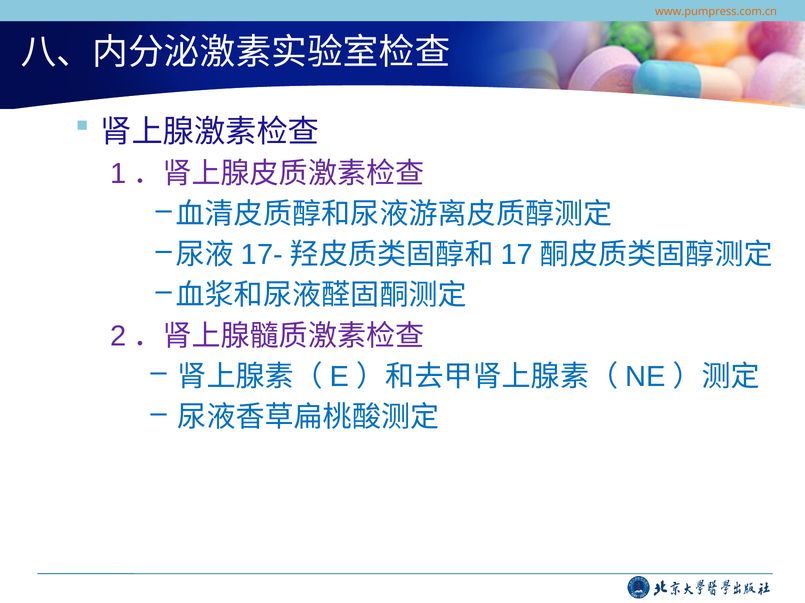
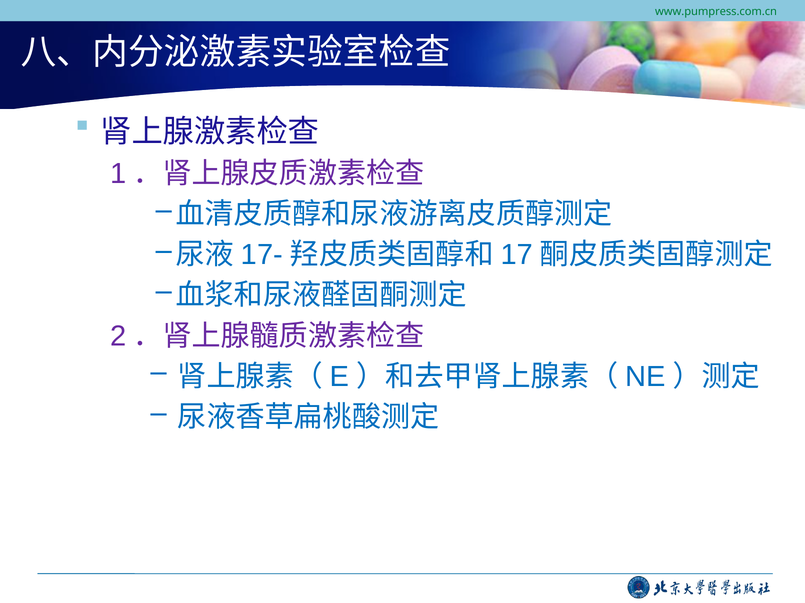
www.pumpress.com.cn colour: orange -> green (716, 12)
